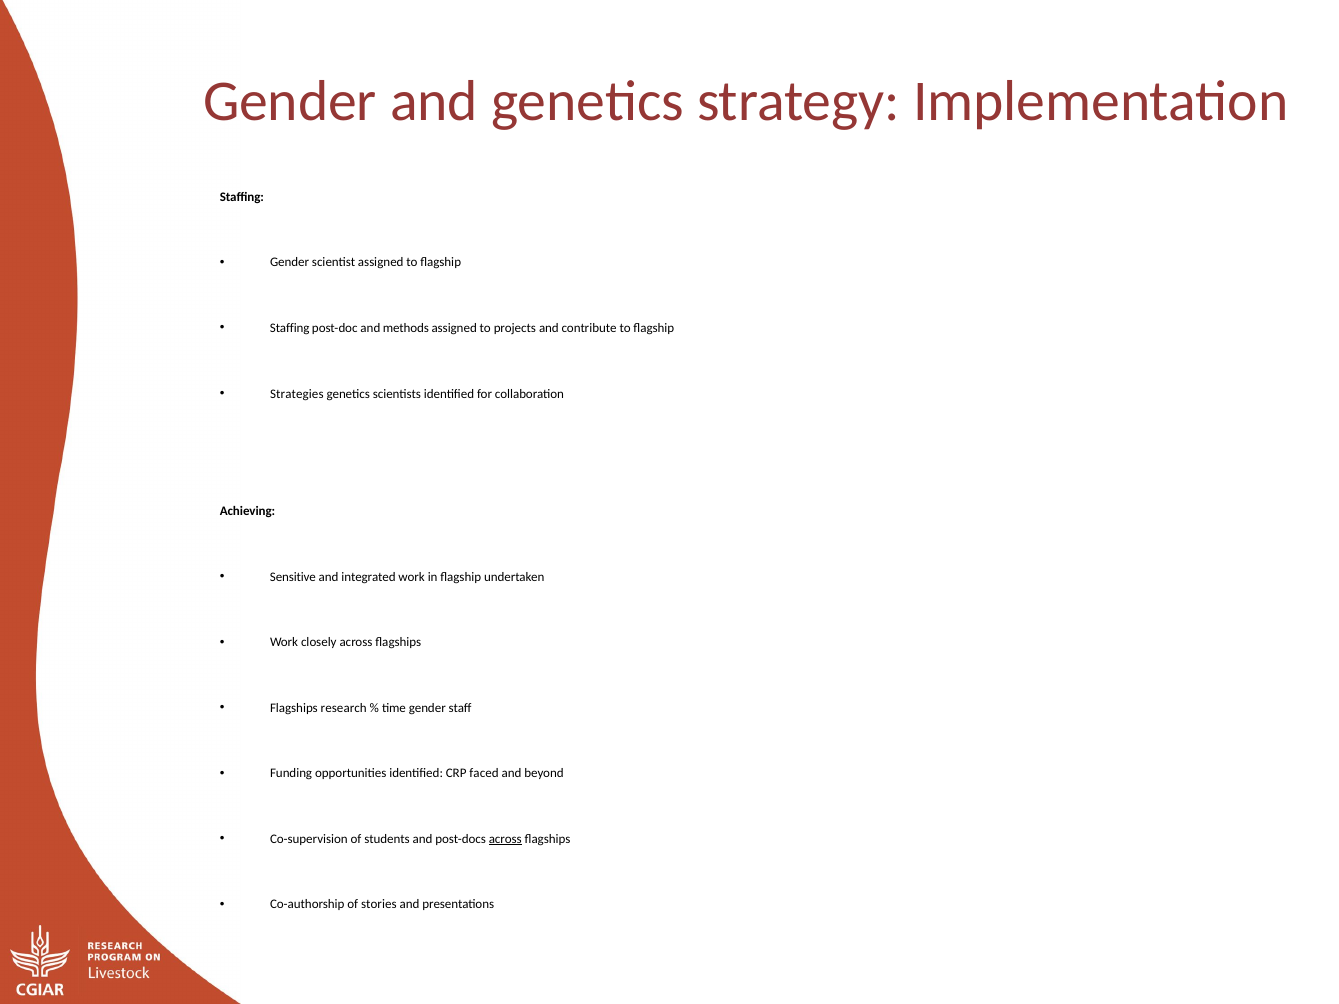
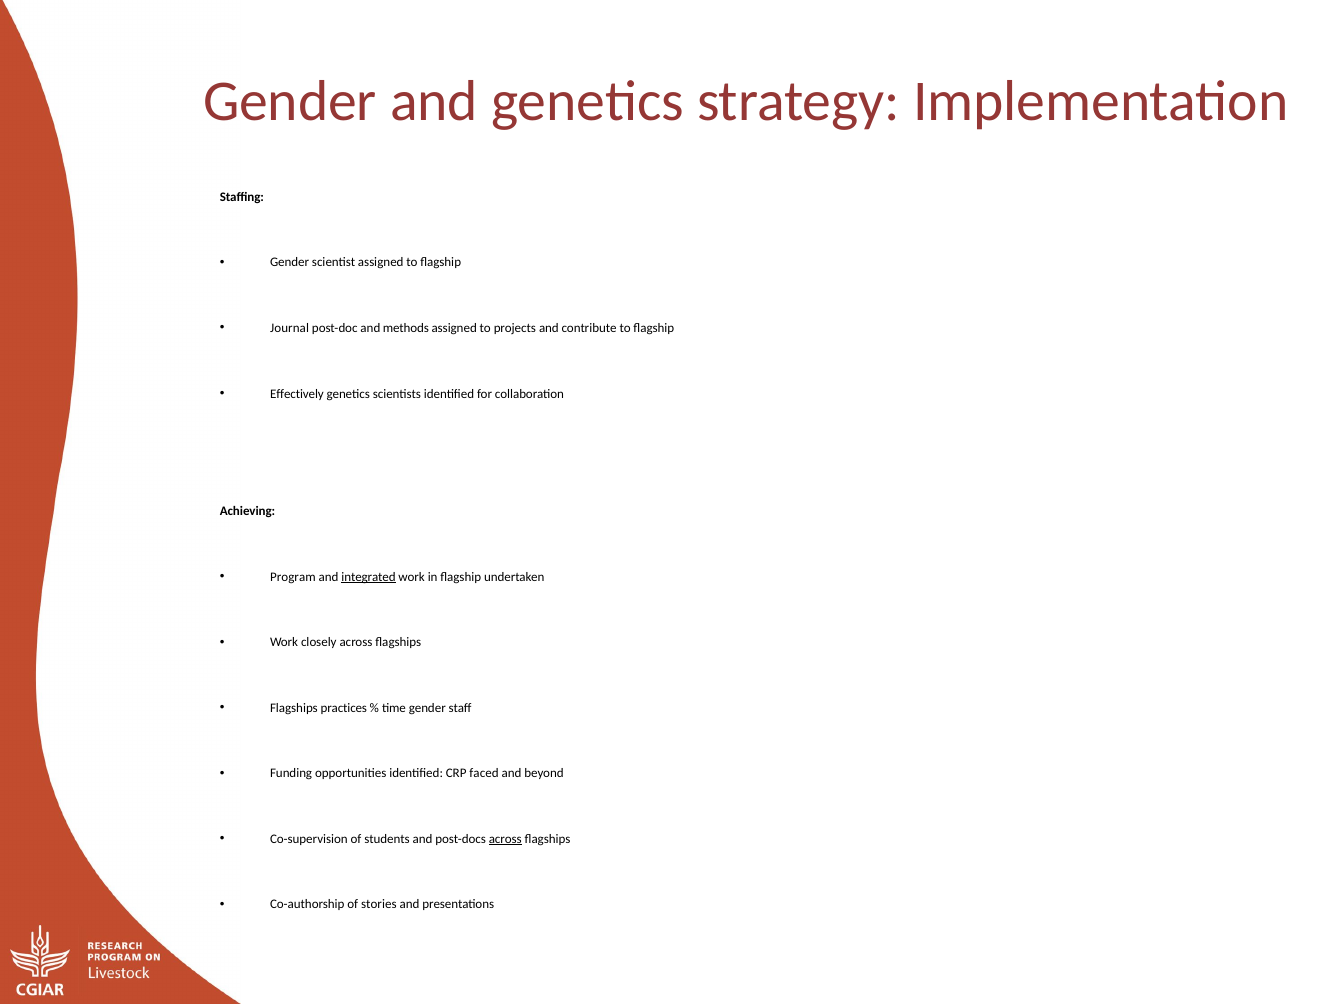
Staffing: Staffing -> Journal (290, 328)
Strategies: Strategies -> Effectively (297, 394)
Sensitive: Sensitive -> Program (293, 577)
integrated underline: none -> present (369, 577)
research: research -> practices (344, 708)
